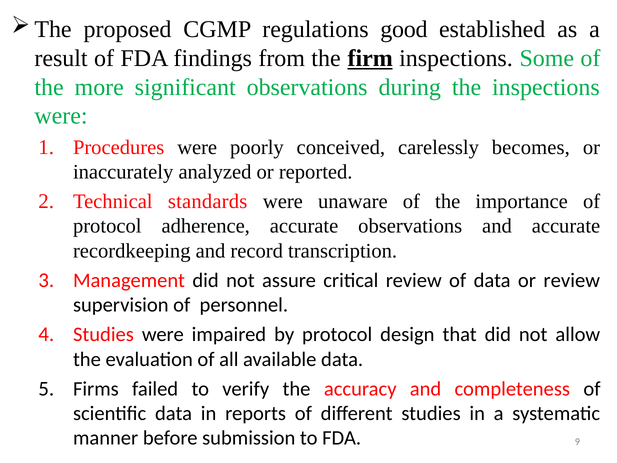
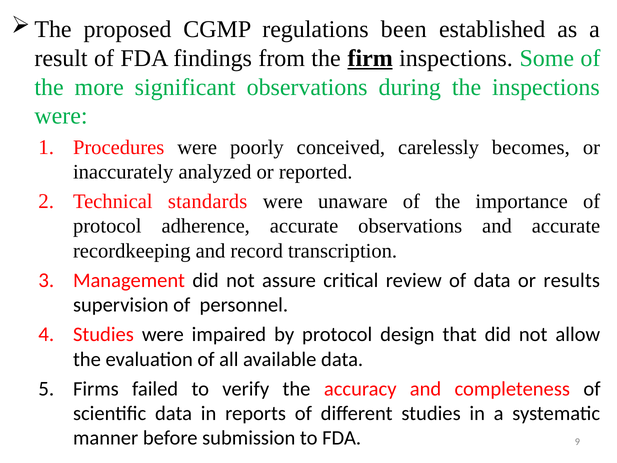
good: good -> been (404, 29)
or review: review -> results (572, 280)
